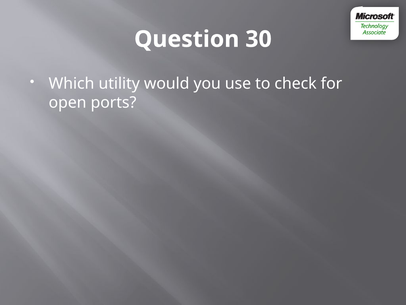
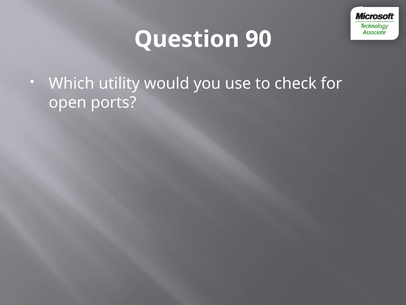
30: 30 -> 90 (259, 39)
